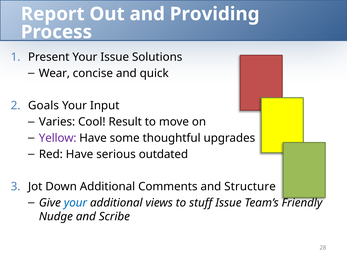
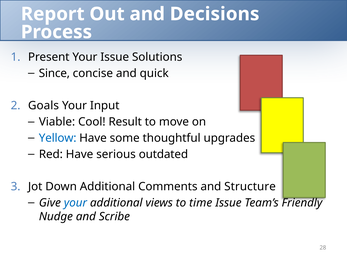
Providing: Providing -> Decisions (215, 14)
Wear: Wear -> Since (54, 73)
Varies: Varies -> Viable (57, 122)
Yellow colour: purple -> blue (58, 138)
stuff: stuff -> time (201, 203)
